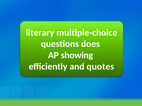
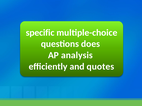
literary: literary -> specific (40, 33)
showing: showing -> analysis (77, 55)
